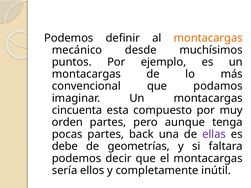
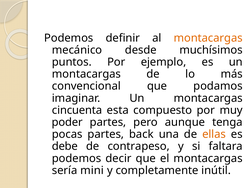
orden: orden -> poder (67, 122)
ellas colour: purple -> orange (214, 134)
geometrías: geometrías -> contrapeso (139, 146)
ellos: ellos -> mini (92, 171)
